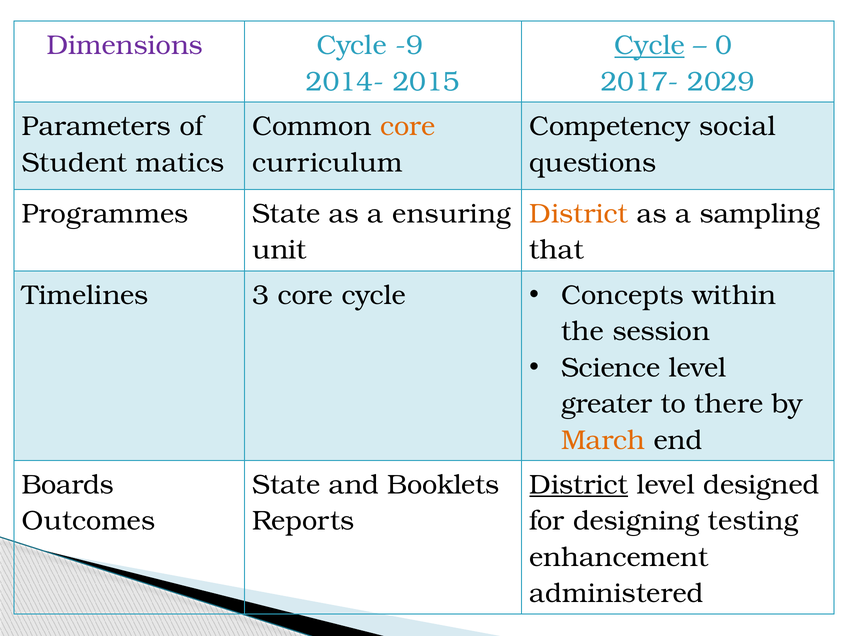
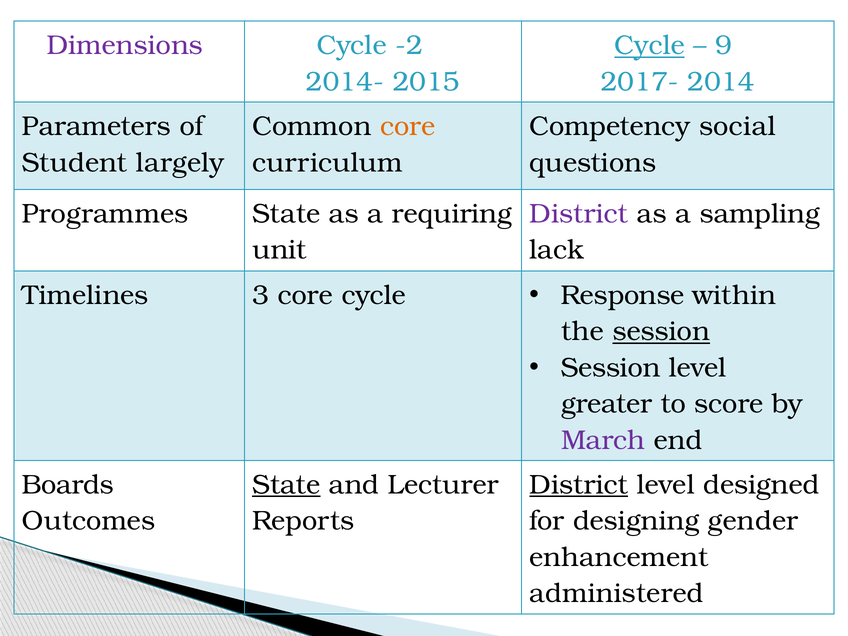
-9: -9 -> -2 (409, 45)
0: 0 -> 9 (724, 45)
2029: 2029 -> 2014 (721, 82)
matics: matics -> largely (180, 163)
ensuring: ensuring -> requiring (452, 214)
District colour: orange -> purple (579, 214)
that: that -> lack (557, 250)
Concepts: Concepts -> Response (623, 295)
session underline: none -> present (661, 332)
Science: Science -> Session (611, 368)
there: there -> score (729, 404)
March colour: orange -> purple (603, 440)
State underline: none -> present (286, 485)
Booklets: Booklets -> Lecturer (443, 485)
testing: testing -> gender (753, 521)
